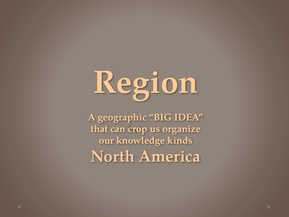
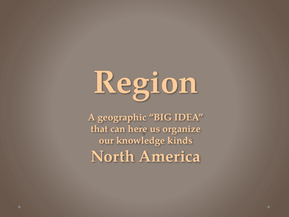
crop: crop -> here (138, 129)
